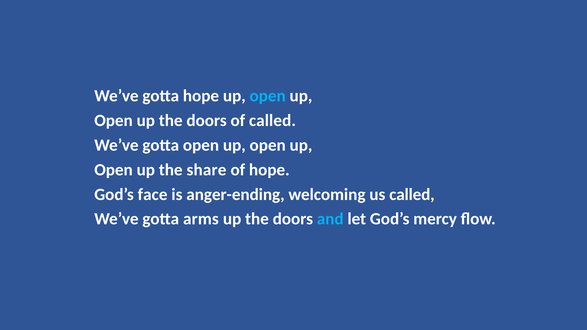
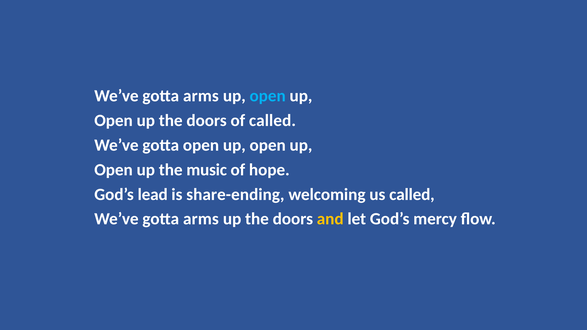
hope: hope -> arms (201, 96)
share: share -> music (207, 170)
face: face -> lead (153, 194)
anger-ending: anger-ending -> share-ending (235, 194)
and colour: light blue -> yellow (330, 219)
